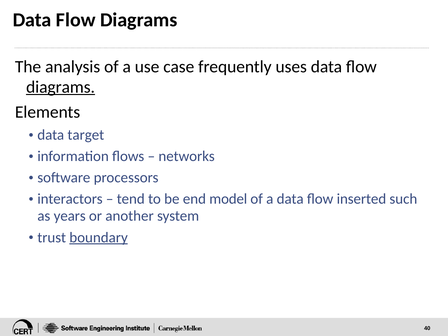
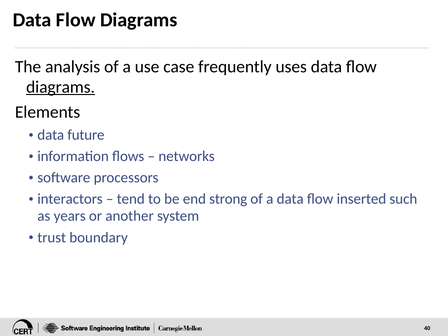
target: target -> future (86, 135)
model: model -> strong (228, 199)
boundary underline: present -> none (99, 237)
